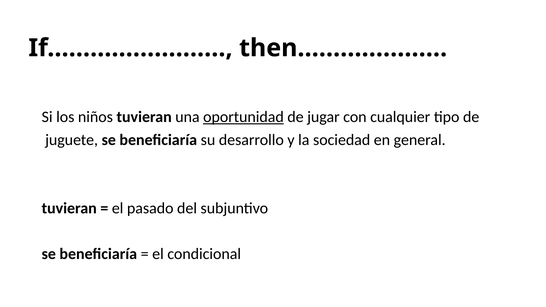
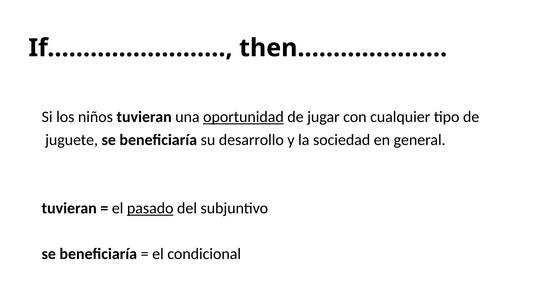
pasado underline: none -> present (150, 208)
